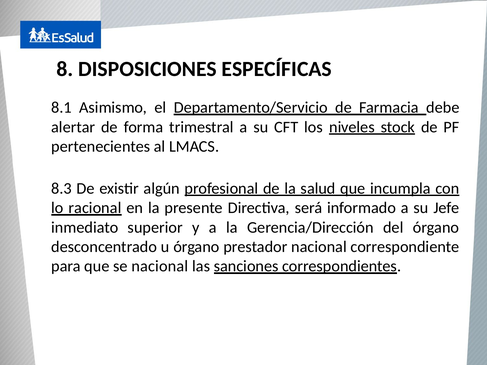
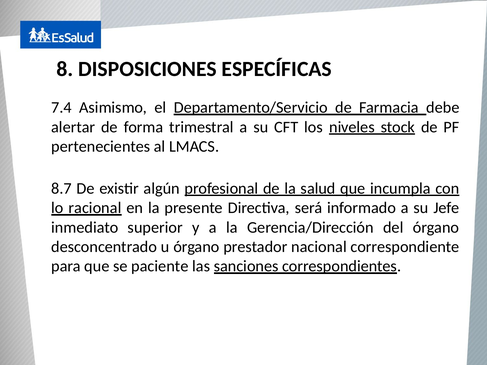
8.1: 8.1 -> 7.4 (62, 108)
8.3: 8.3 -> 8.7 (62, 189)
se nacional: nacional -> paciente (160, 266)
